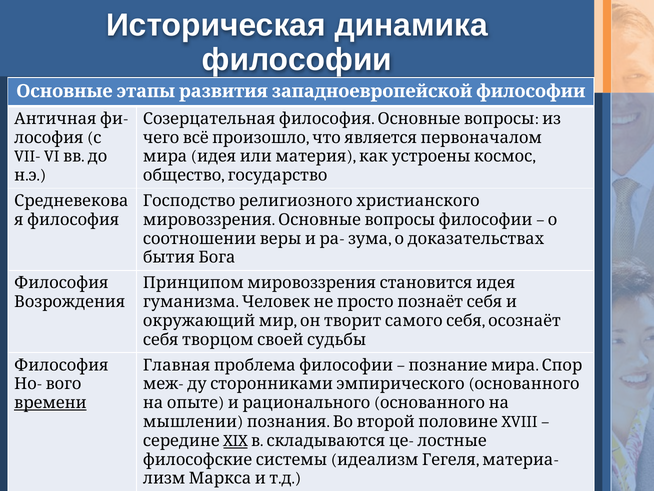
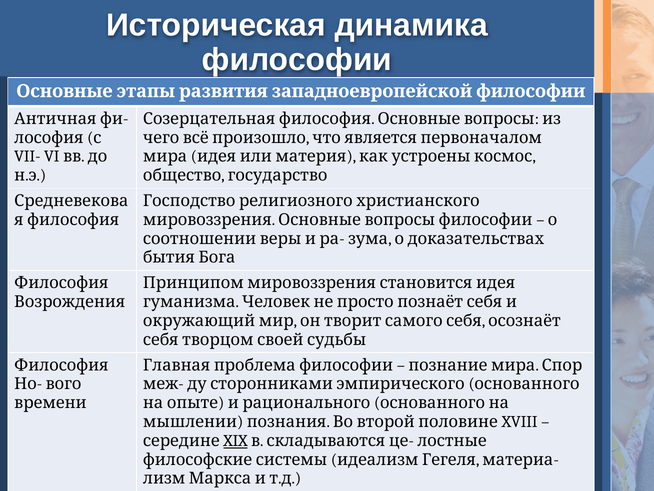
времени underline: present -> none (50, 403)
